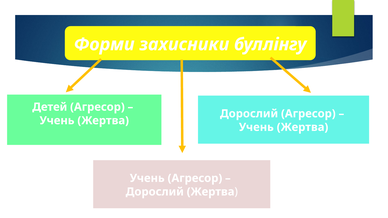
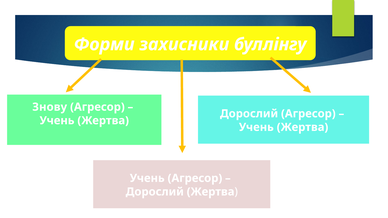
Детей: Детей -> Знову (50, 107)
